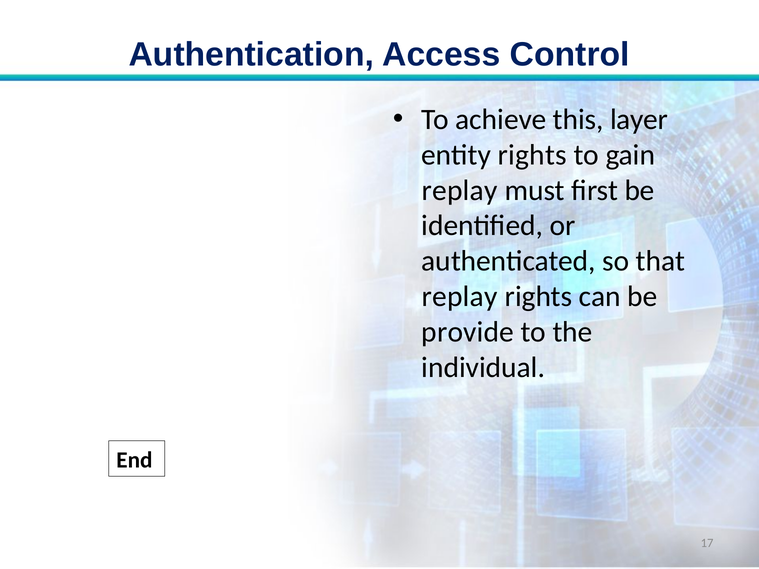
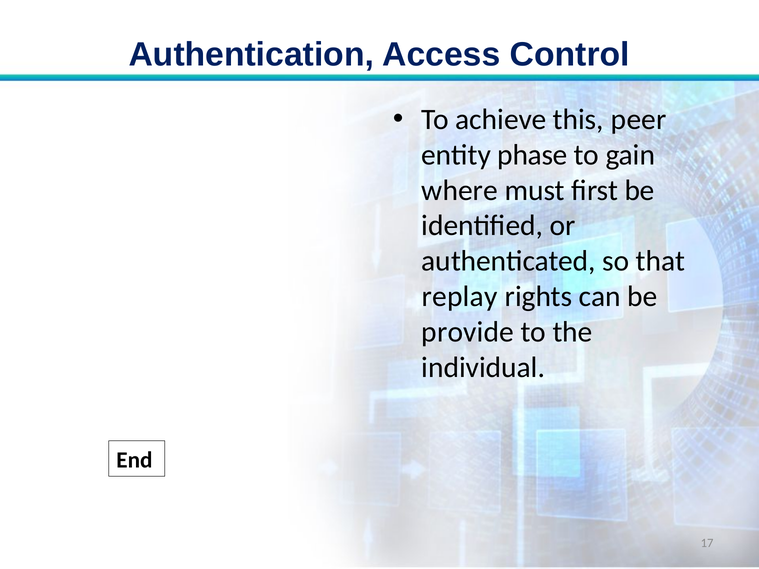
layer: layer -> peer (639, 119)
entity rights: rights -> phase (532, 155)
replay: replay -> where (460, 190)
